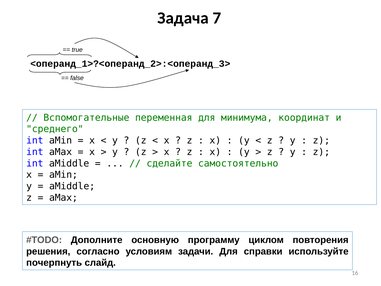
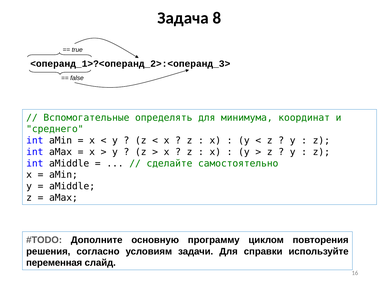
7: 7 -> 8 (217, 18)
переменная: переменная -> определять (164, 118)
почерпнуть: почерпнуть -> переменная (54, 263)
